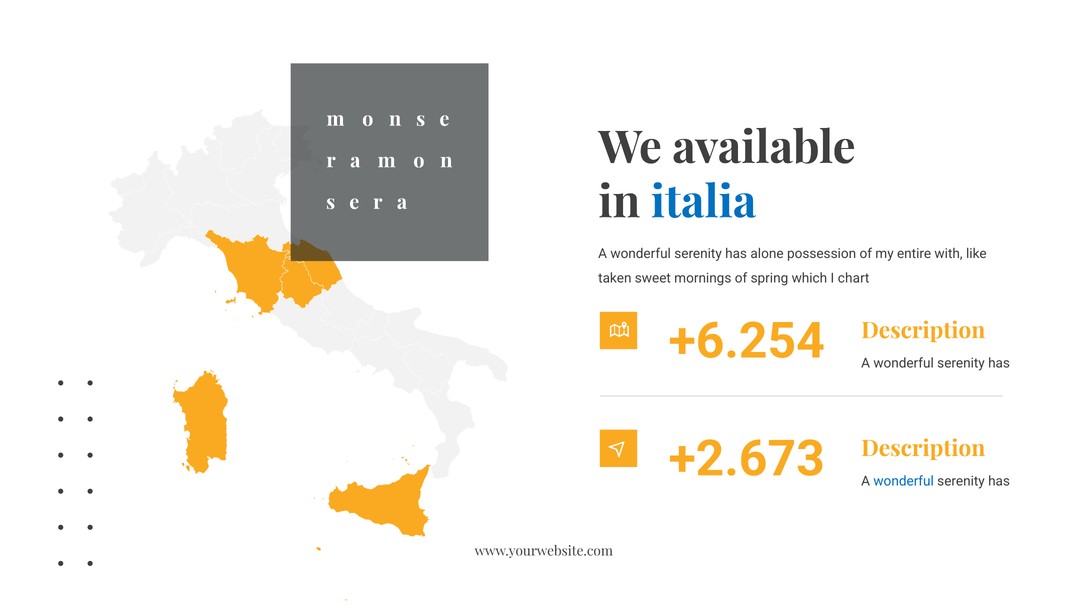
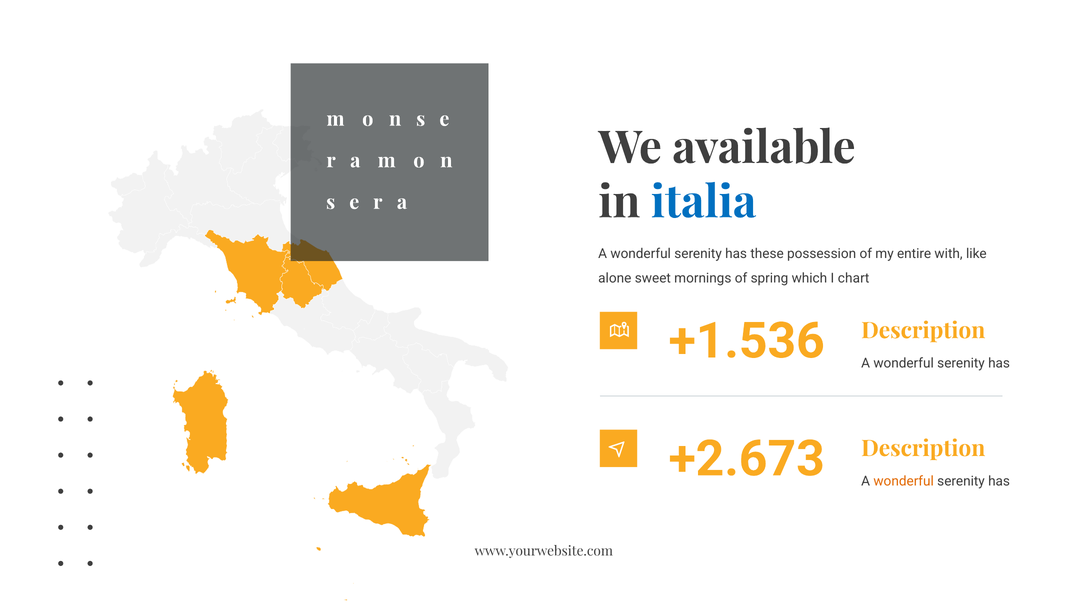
alone: alone -> these (767, 254)
taken: taken -> alone (615, 278)
+6.254: +6.254 -> +1.536 (747, 341)
wonderful colour: blue -> orange (904, 481)
